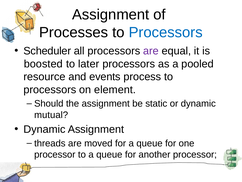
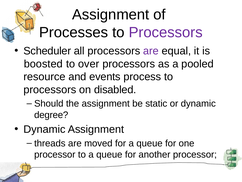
Processors colour: blue -> purple (166, 32)
later: later -> over (89, 64)
element: element -> disabled (115, 89)
mutual: mutual -> degree (51, 115)
